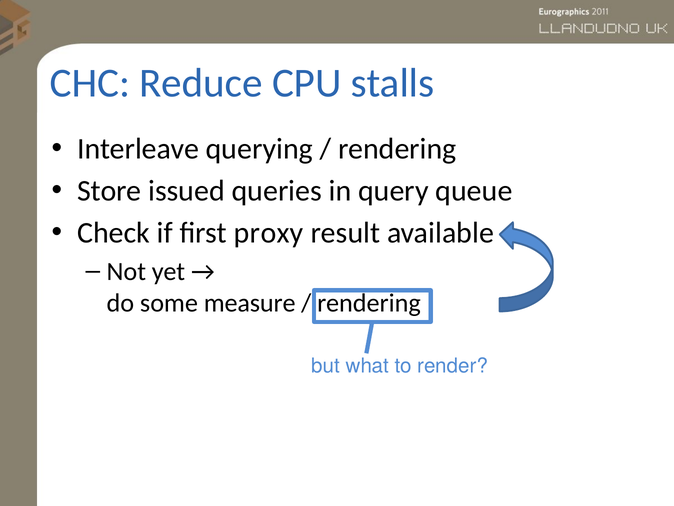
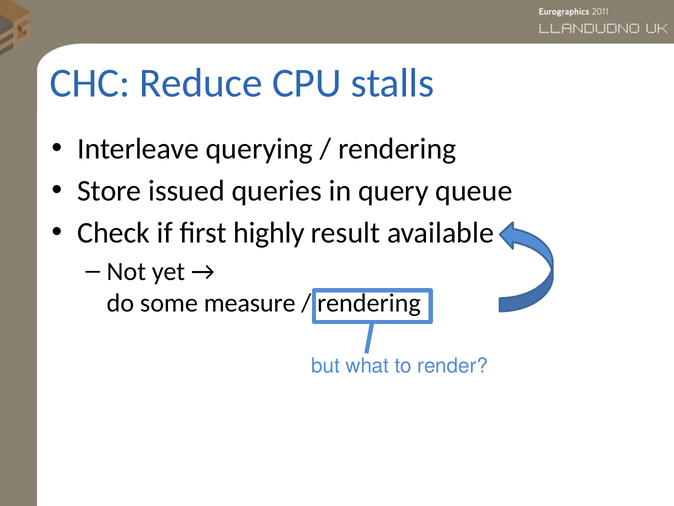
proxy: proxy -> highly (269, 233)
